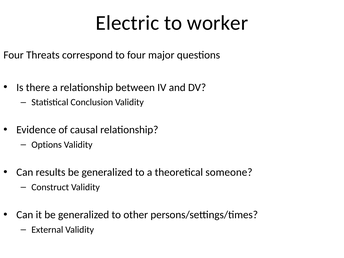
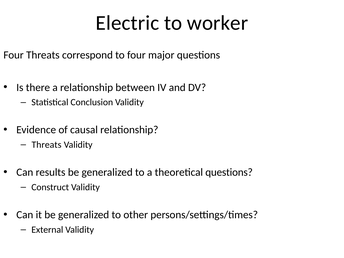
Options: Options -> Threats (47, 145)
theoretical someone: someone -> questions (229, 172)
